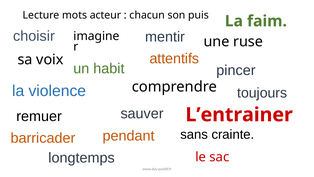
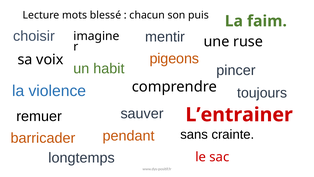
acteur: acteur -> blessé (105, 15)
attentifs: attentifs -> pigeons (174, 59)
